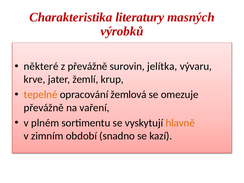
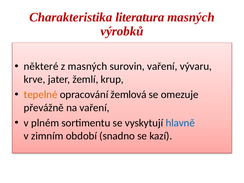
literatury: literatury -> literatura (140, 17)
z převážně: převážně -> masných (87, 66)
surovin jelítka: jelítka -> vaření (162, 66)
hlavně colour: orange -> blue (180, 123)
